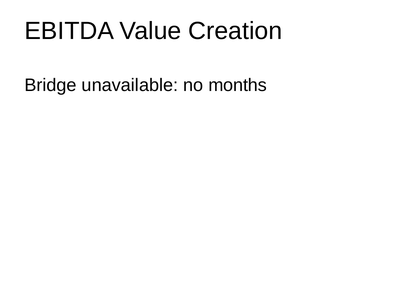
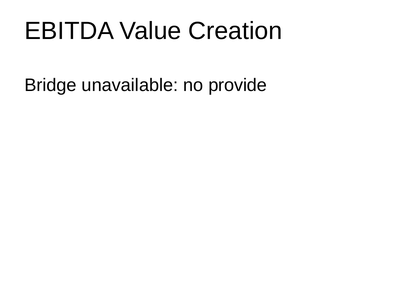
months: months -> provide (238, 85)
